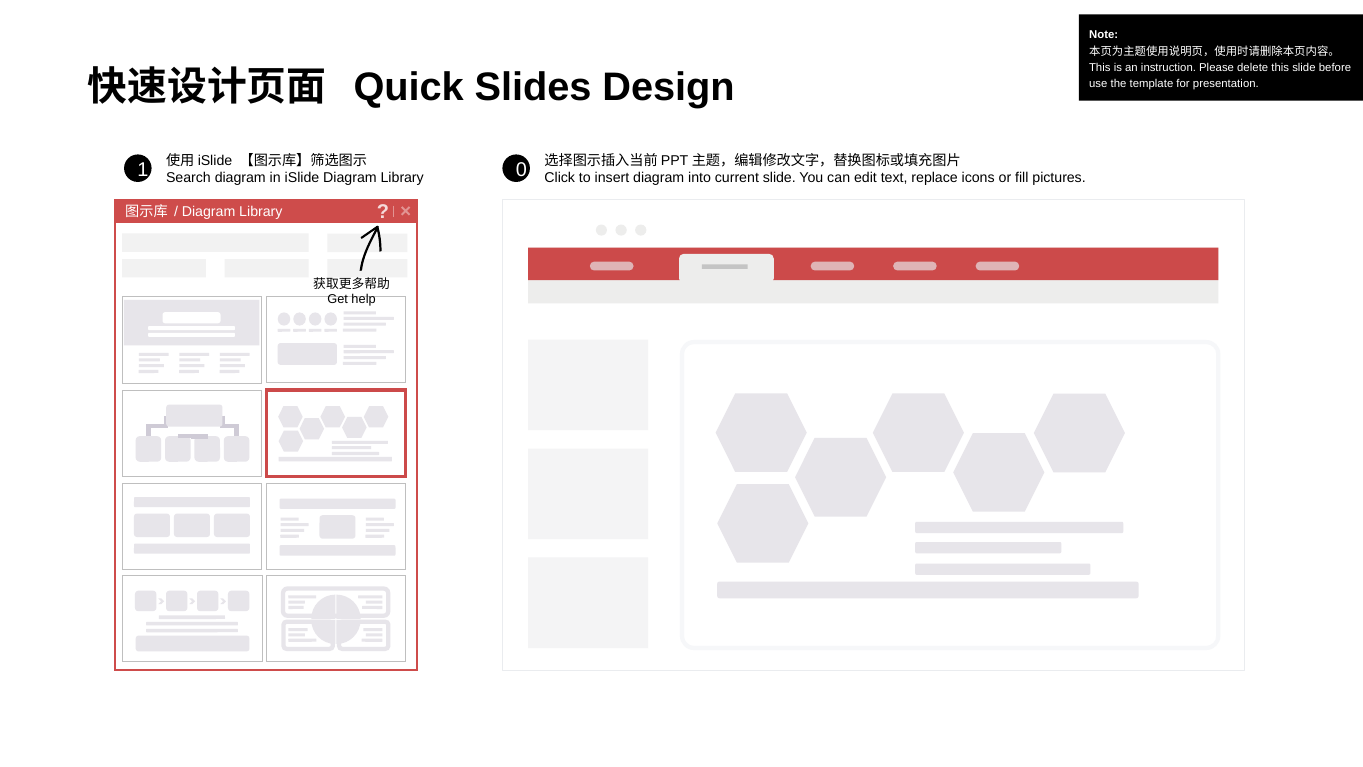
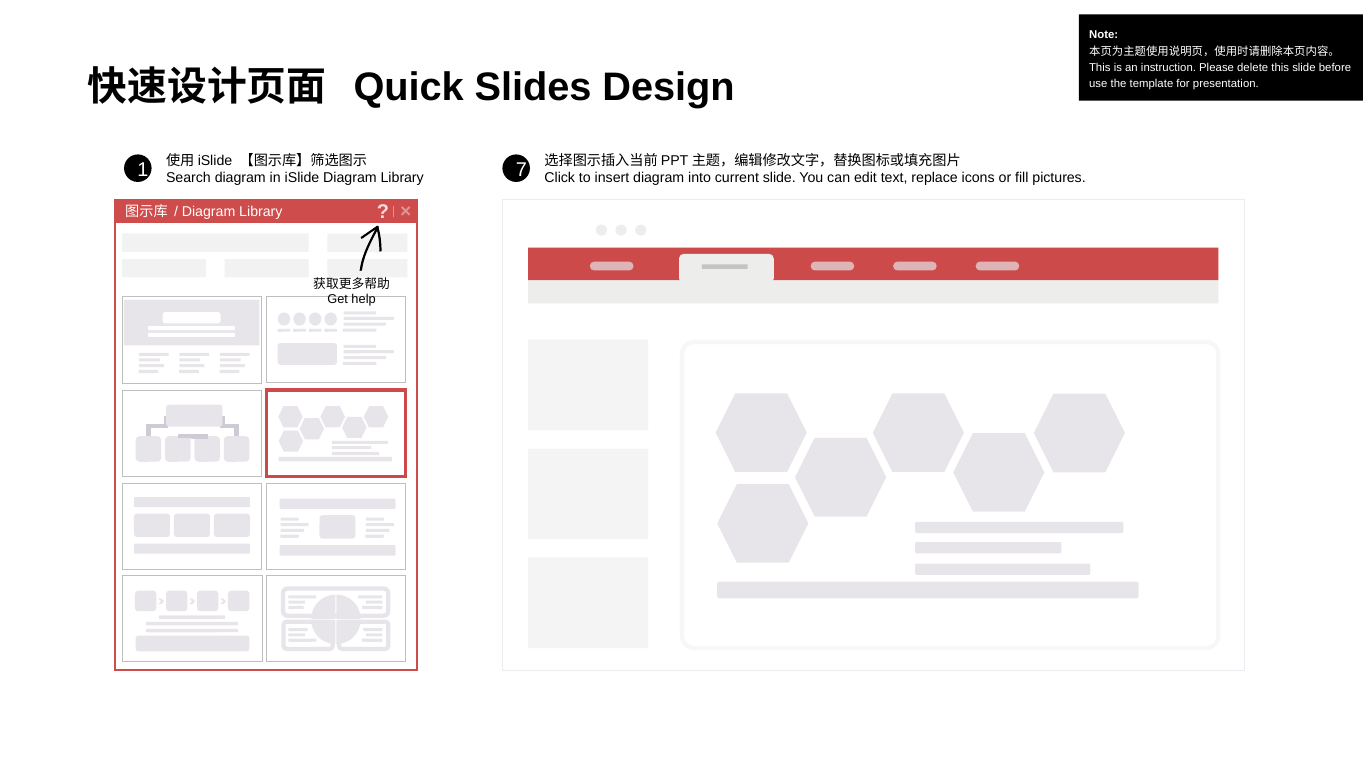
0: 0 -> 7 (521, 169)
